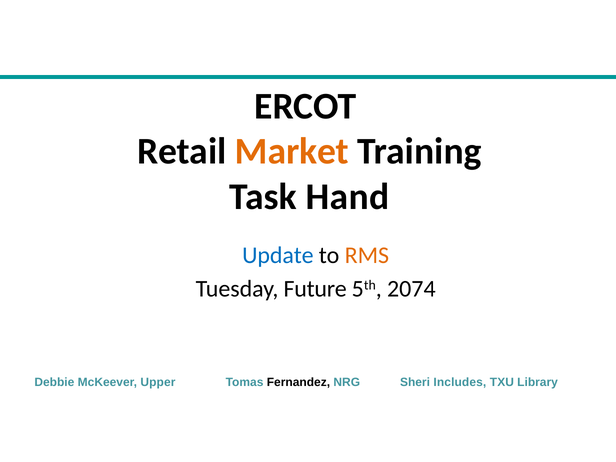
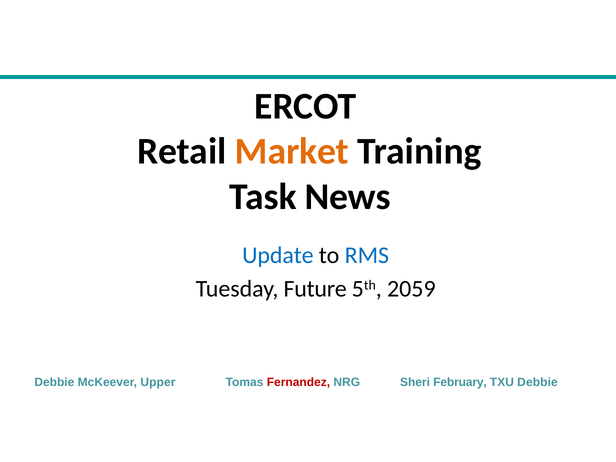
Hand: Hand -> News (348, 197)
RMS colour: orange -> blue (367, 255)
2074: 2074 -> 2059 (411, 289)
Fernandez colour: black -> red (298, 382)
Includes: Includes -> February (460, 382)
TXU Library: Library -> Debbie (537, 382)
